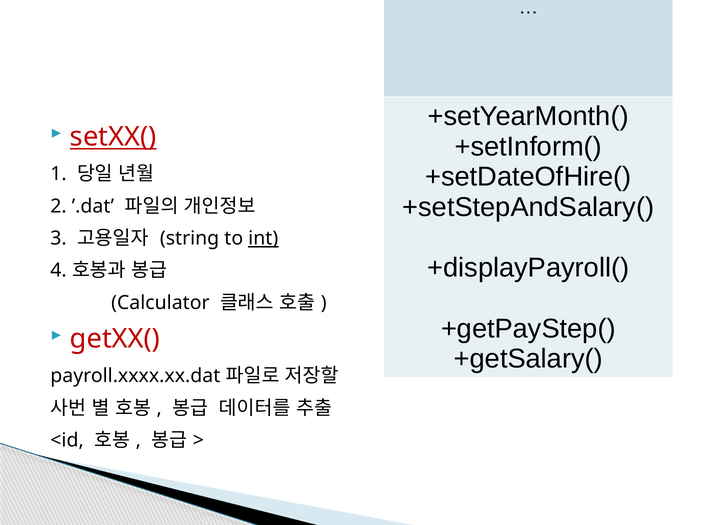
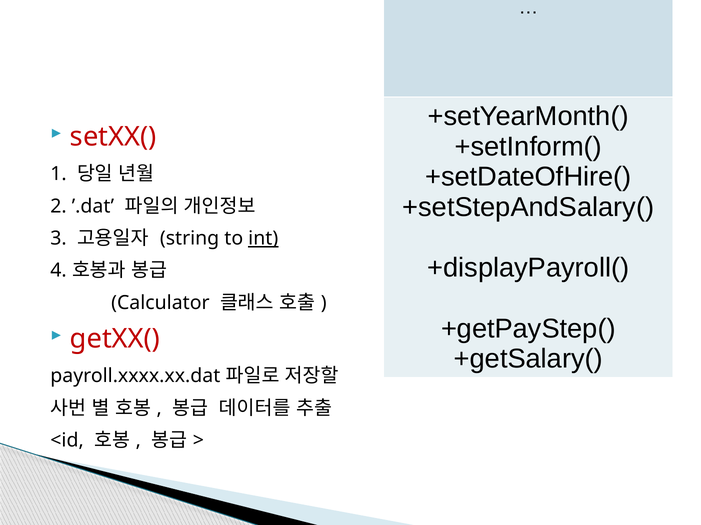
setXX( underline: present -> none (113, 137)
